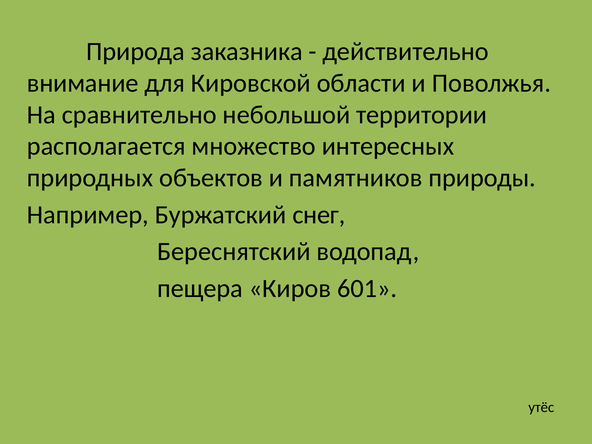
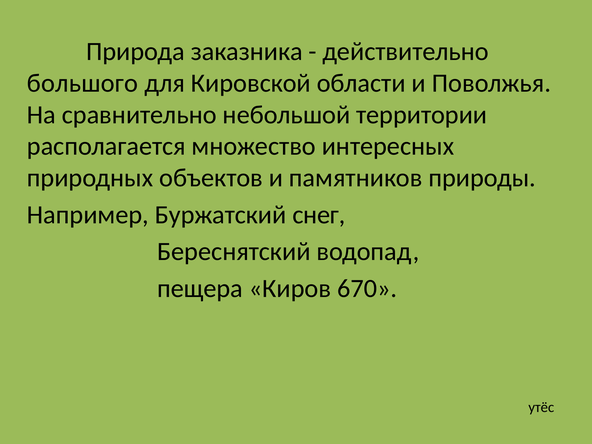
внимание: внимание -> большого (83, 83)
601: 601 -> 670 (367, 289)
